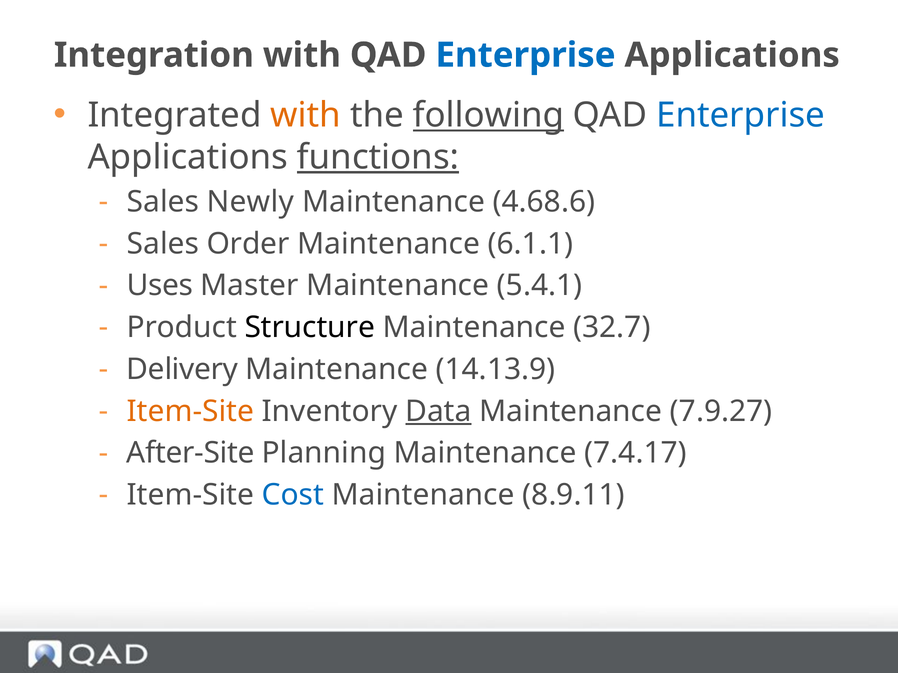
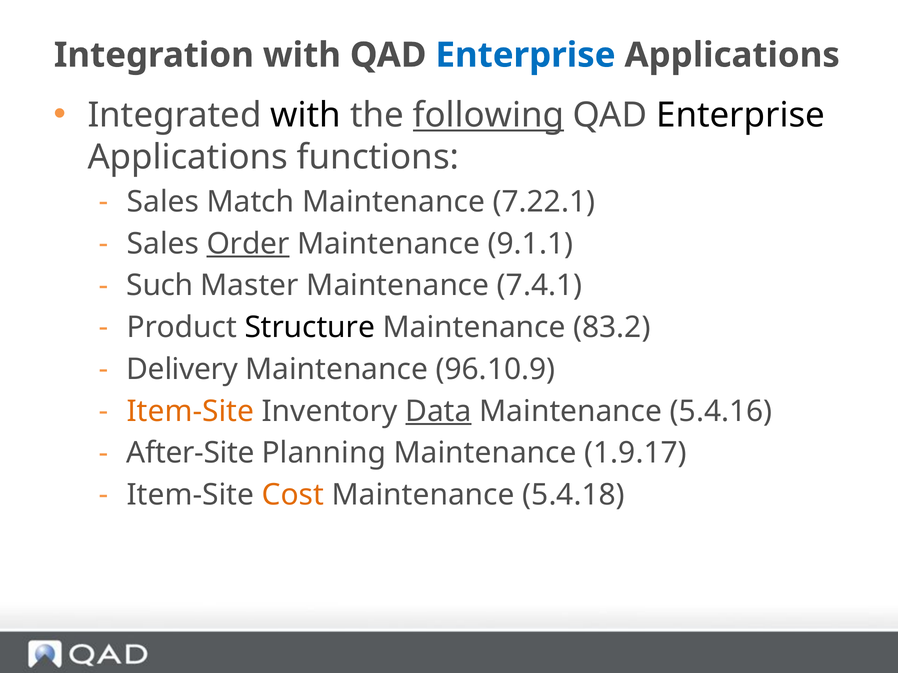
with colour: orange -> black (306, 115)
Enterprise colour: blue -> black (741, 115)
functions underline: present -> none (378, 157)
Newly: Newly -> Match (251, 202)
4.68.6: 4.68.6 -> 7.22.1 (544, 202)
Order underline: none -> present (248, 244)
6.1.1: 6.1.1 -> 9.1.1 (530, 244)
Uses: Uses -> Such (160, 286)
5.4.1: 5.4.1 -> 7.4.1 (540, 286)
32.7: 32.7 -> 83.2 (612, 328)
14.13.9: 14.13.9 -> 96.10.9 (496, 370)
7.9.27: 7.9.27 -> 5.4.16 (721, 411)
7.4.17: 7.4.17 -> 1.9.17 (636, 453)
Cost colour: blue -> orange (293, 495)
8.9.11: 8.9.11 -> 5.4.18 (574, 495)
